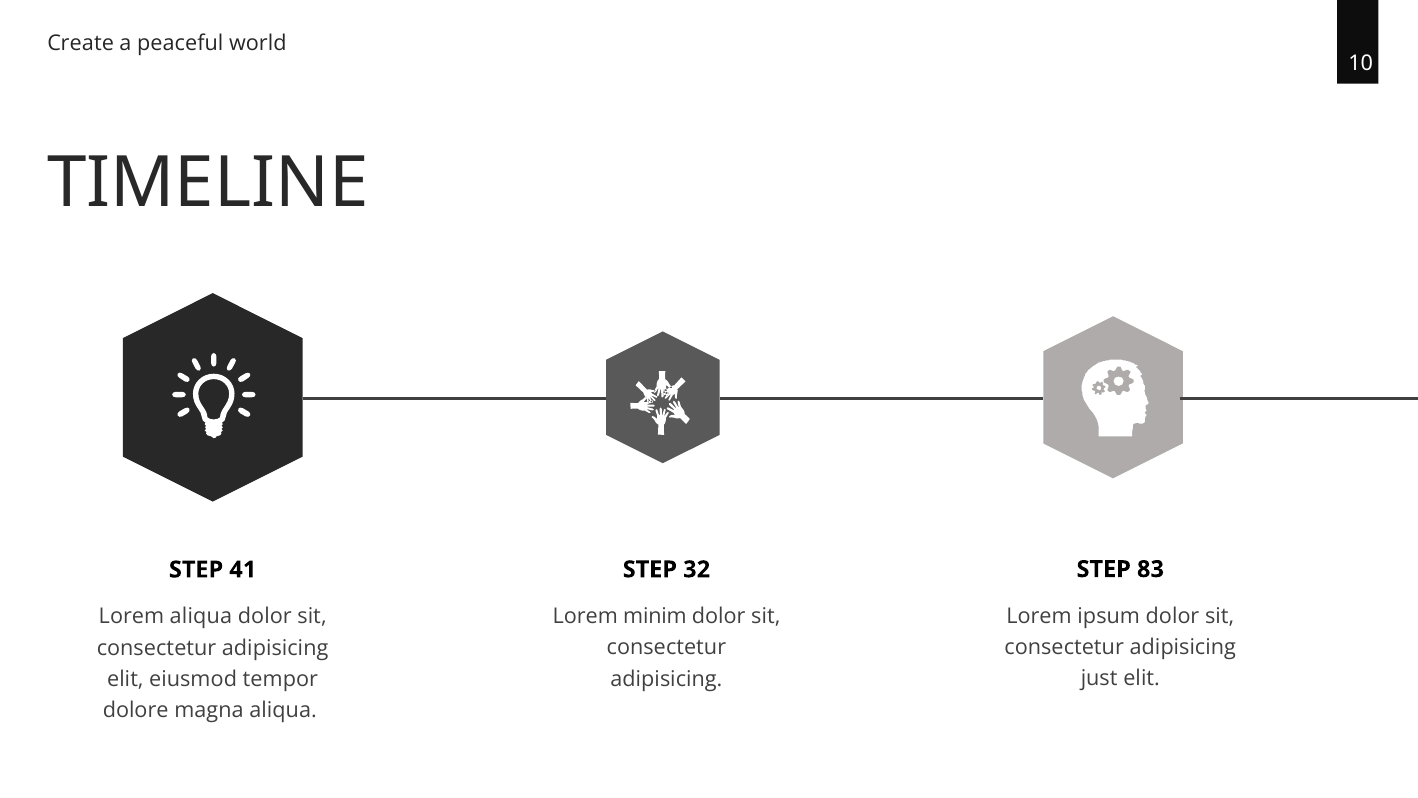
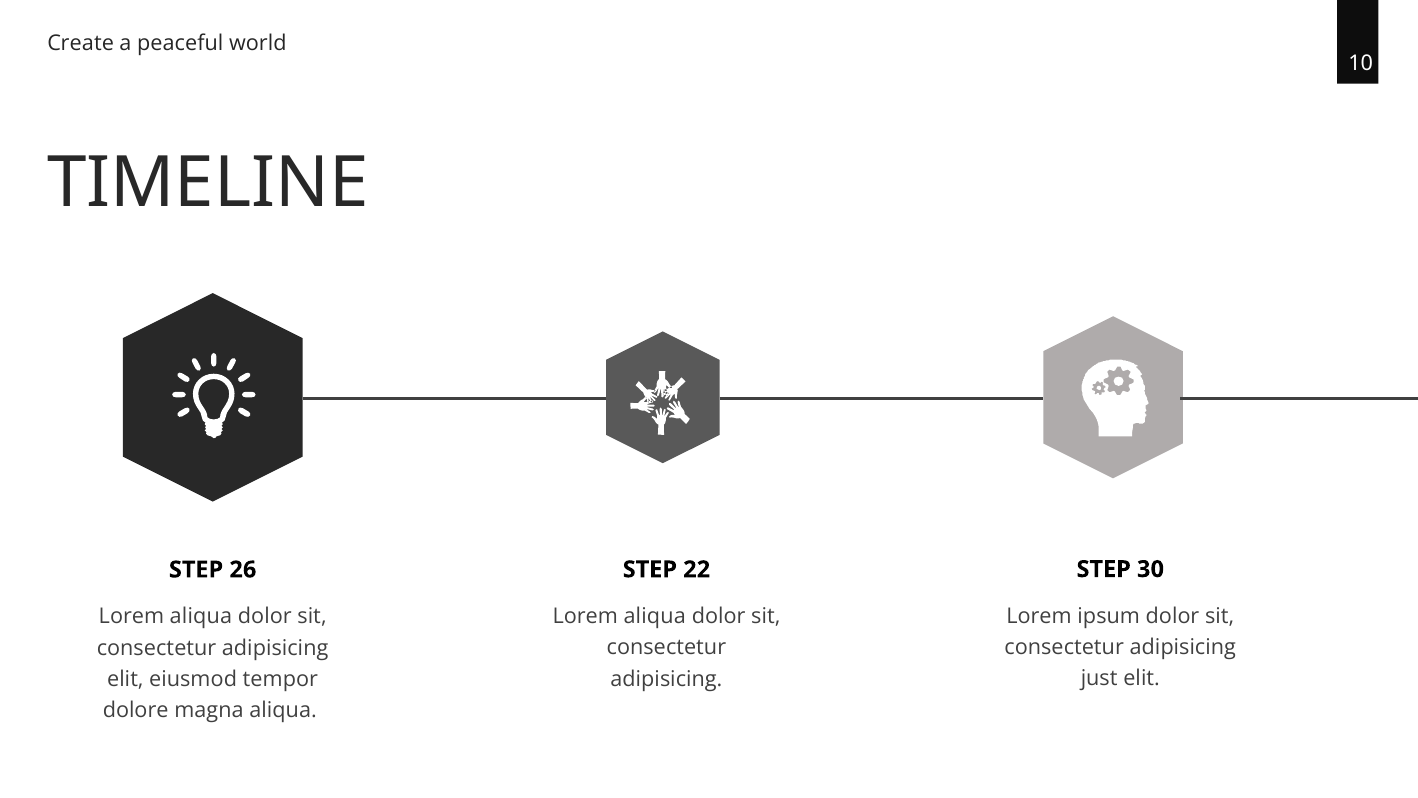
83: 83 -> 30 (1151, 569)
32: 32 -> 22 (697, 569)
41: 41 -> 26 (243, 569)
minim: minim -> aliqua (655, 616)
